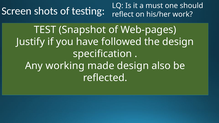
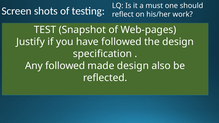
Any working: working -> followed (65, 66)
